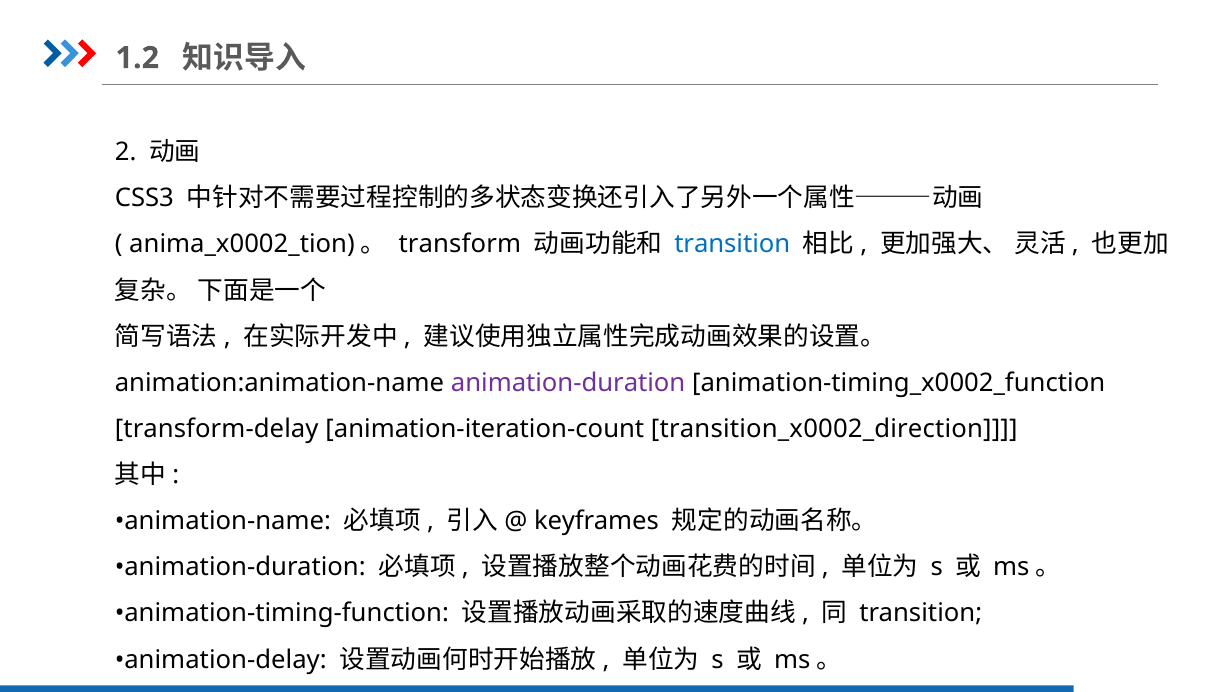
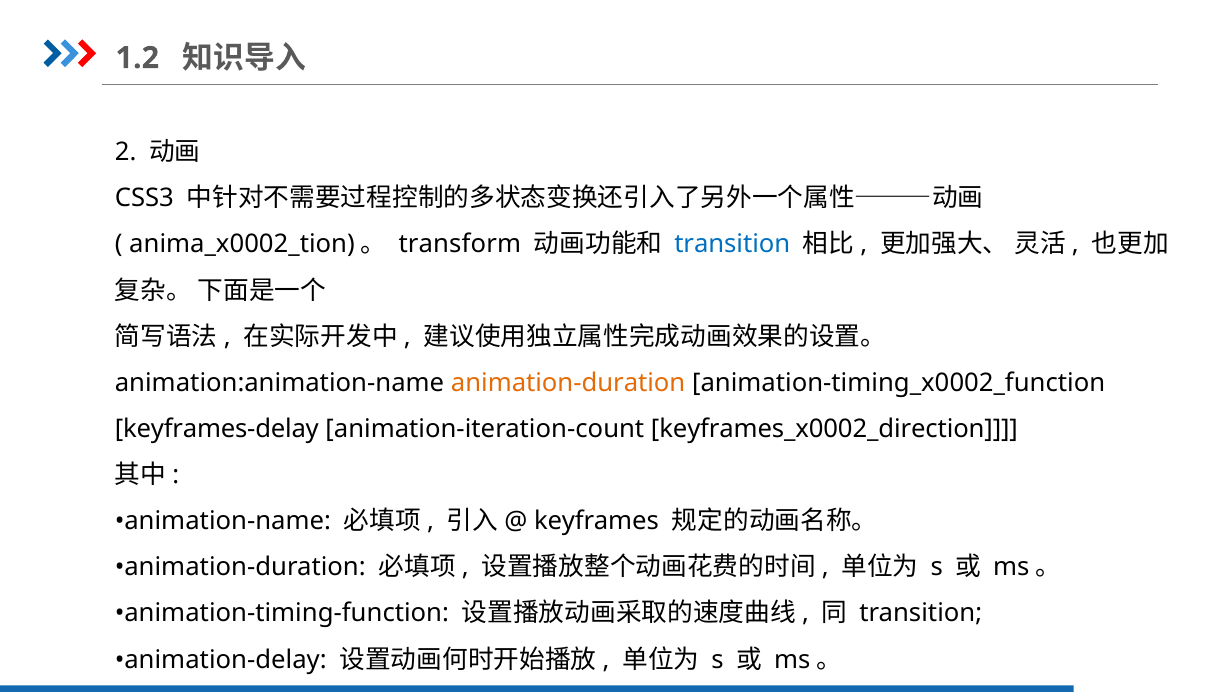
animation-duration colour: purple -> orange (568, 383)
transform-delay: transform-delay -> keyframes-delay (217, 429)
transition_x0002_direction: transition_x0002_direction -> keyframes_x0002_direction (834, 429)
